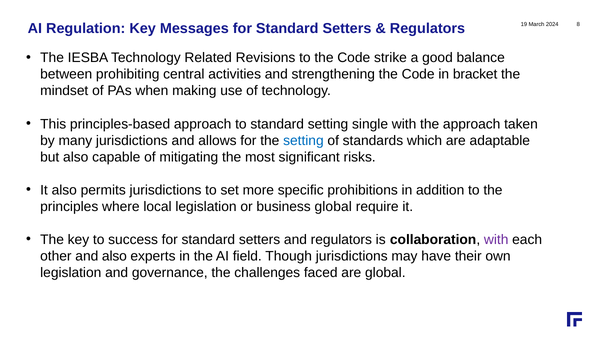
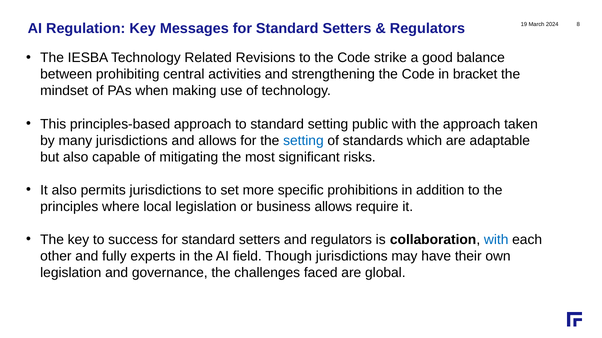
single: single -> public (370, 124)
business global: global -> allows (333, 207)
with colour: purple -> blue (496, 240)
and also: also -> fully (114, 257)
